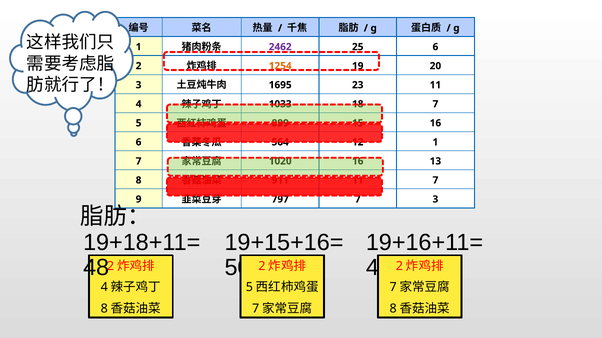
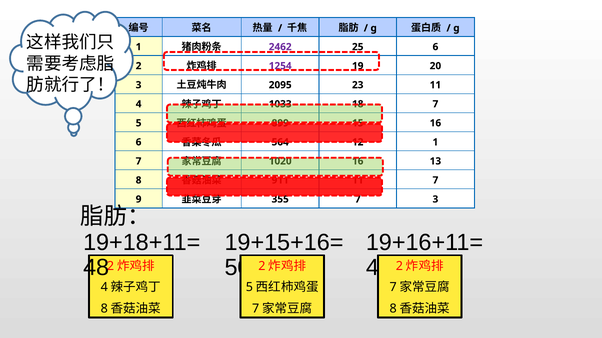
1254 colour: orange -> purple (280, 66)
1695: 1695 -> 2095 (280, 85)
797: 797 -> 355 (280, 200)
